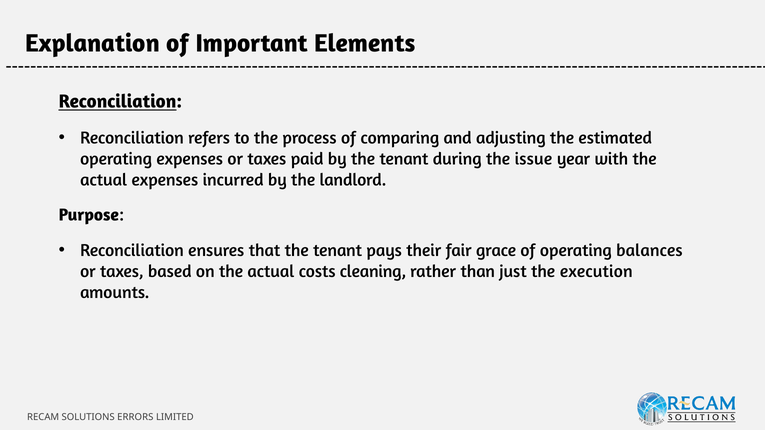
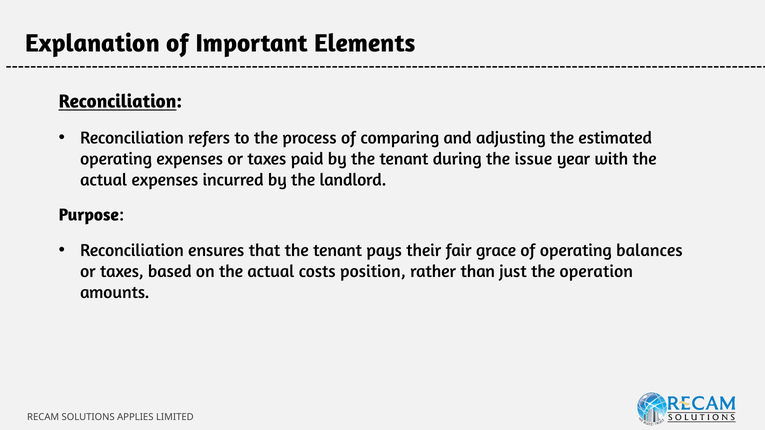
cleaning: cleaning -> position (373, 272)
execution: execution -> operation (596, 272)
ERRORS: ERRORS -> APPLIES (135, 418)
